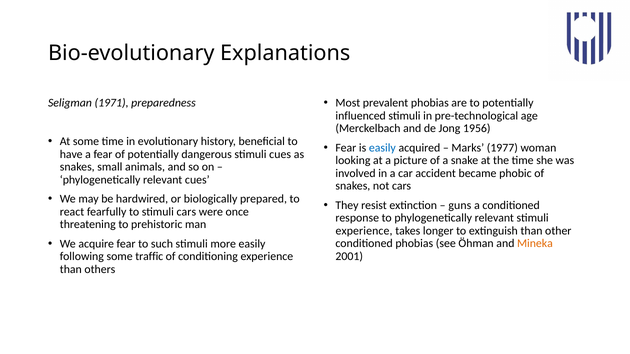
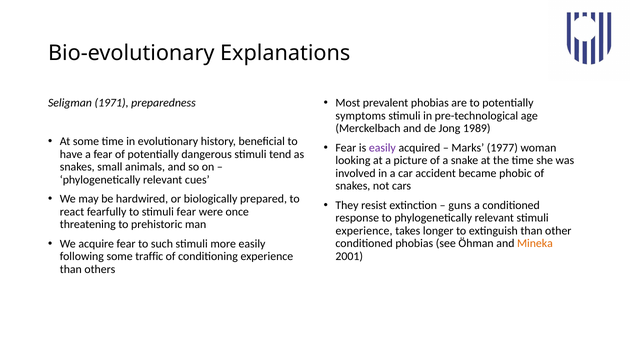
influenced: influenced -> symptoms (361, 116)
1956: 1956 -> 1989 (477, 129)
easily colour: blue -> purple (382, 148)
stimuli cues: cues -> tend (280, 154)
stimuli cars: cars -> fear (186, 212)
